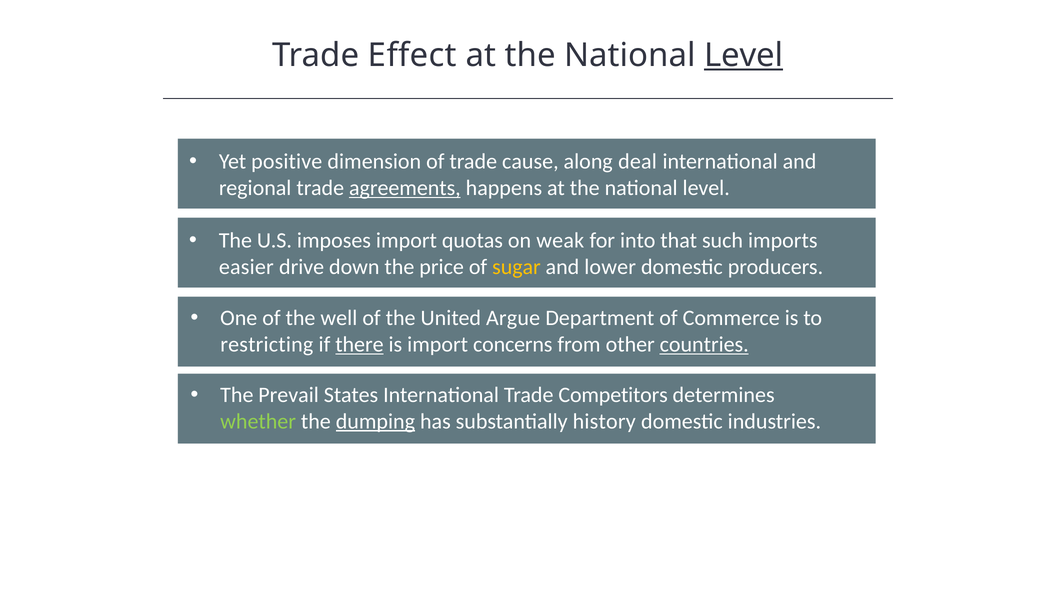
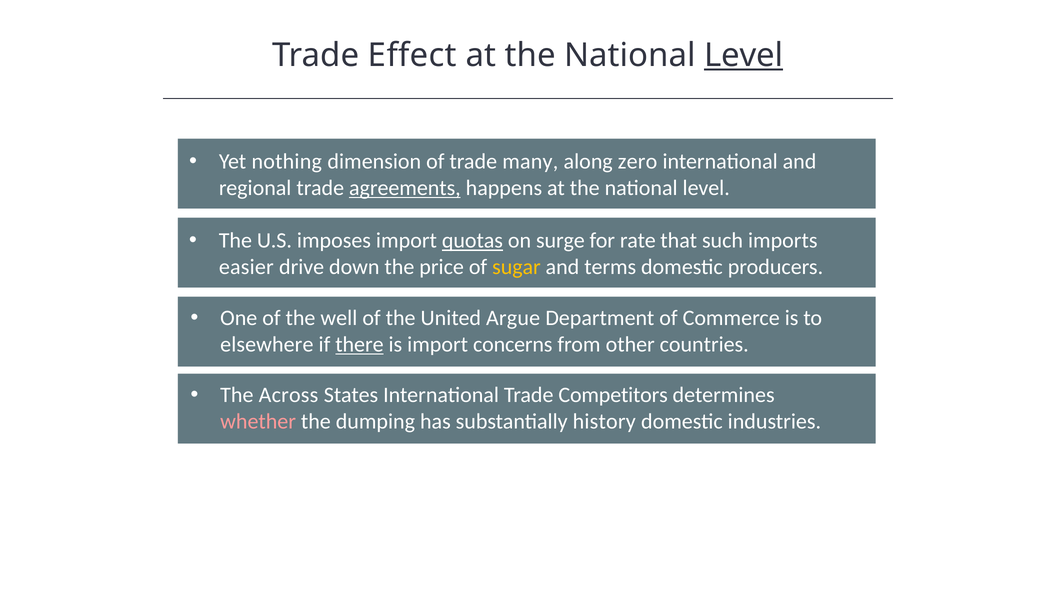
positive: positive -> nothing (287, 162)
cause: cause -> many (530, 162)
deal: deal -> zero (638, 162)
quotas underline: none -> present (472, 241)
weak: weak -> surge (560, 241)
into: into -> rate (638, 241)
lower: lower -> terms (610, 267)
restricting: restricting -> elsewhere (267, 344)
countries underline: present -> none (704, 344)
Prevail: Prevail -> Across (288, 395)
whether colour: light green -> pink (258, 421)
dumping underline: present -> none (375, 421)
